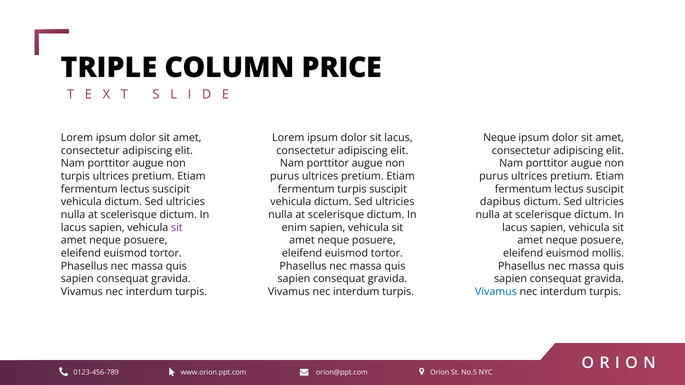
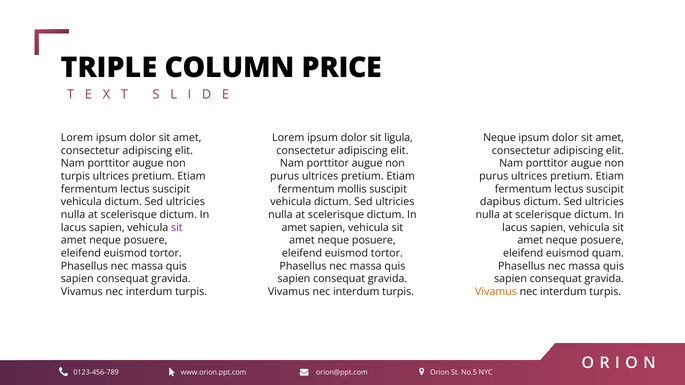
sit lacus: lacus -> ligula (399, 138)
fermentum turpis: turpis -> mollis (352, 189)
enim: enim -> amet (294, 228)
mollis: mollis -> quam (608, 253)
Vivamus colour: blue -> orange (496, 292)
